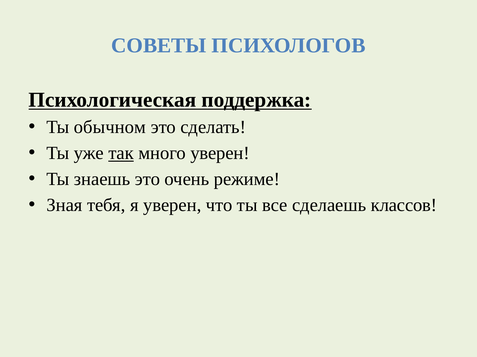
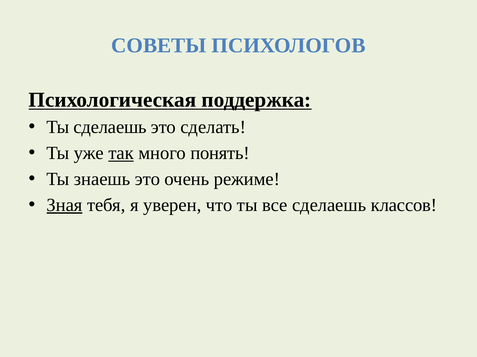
Ты обычном: обычном -> сделаешь (110, 127)
много уверен: уверен -> понять (220, 153)
Зная underline: none -> present (64, 205)
